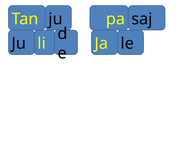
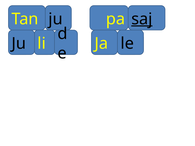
saj underline: none -> present (142, 19)
